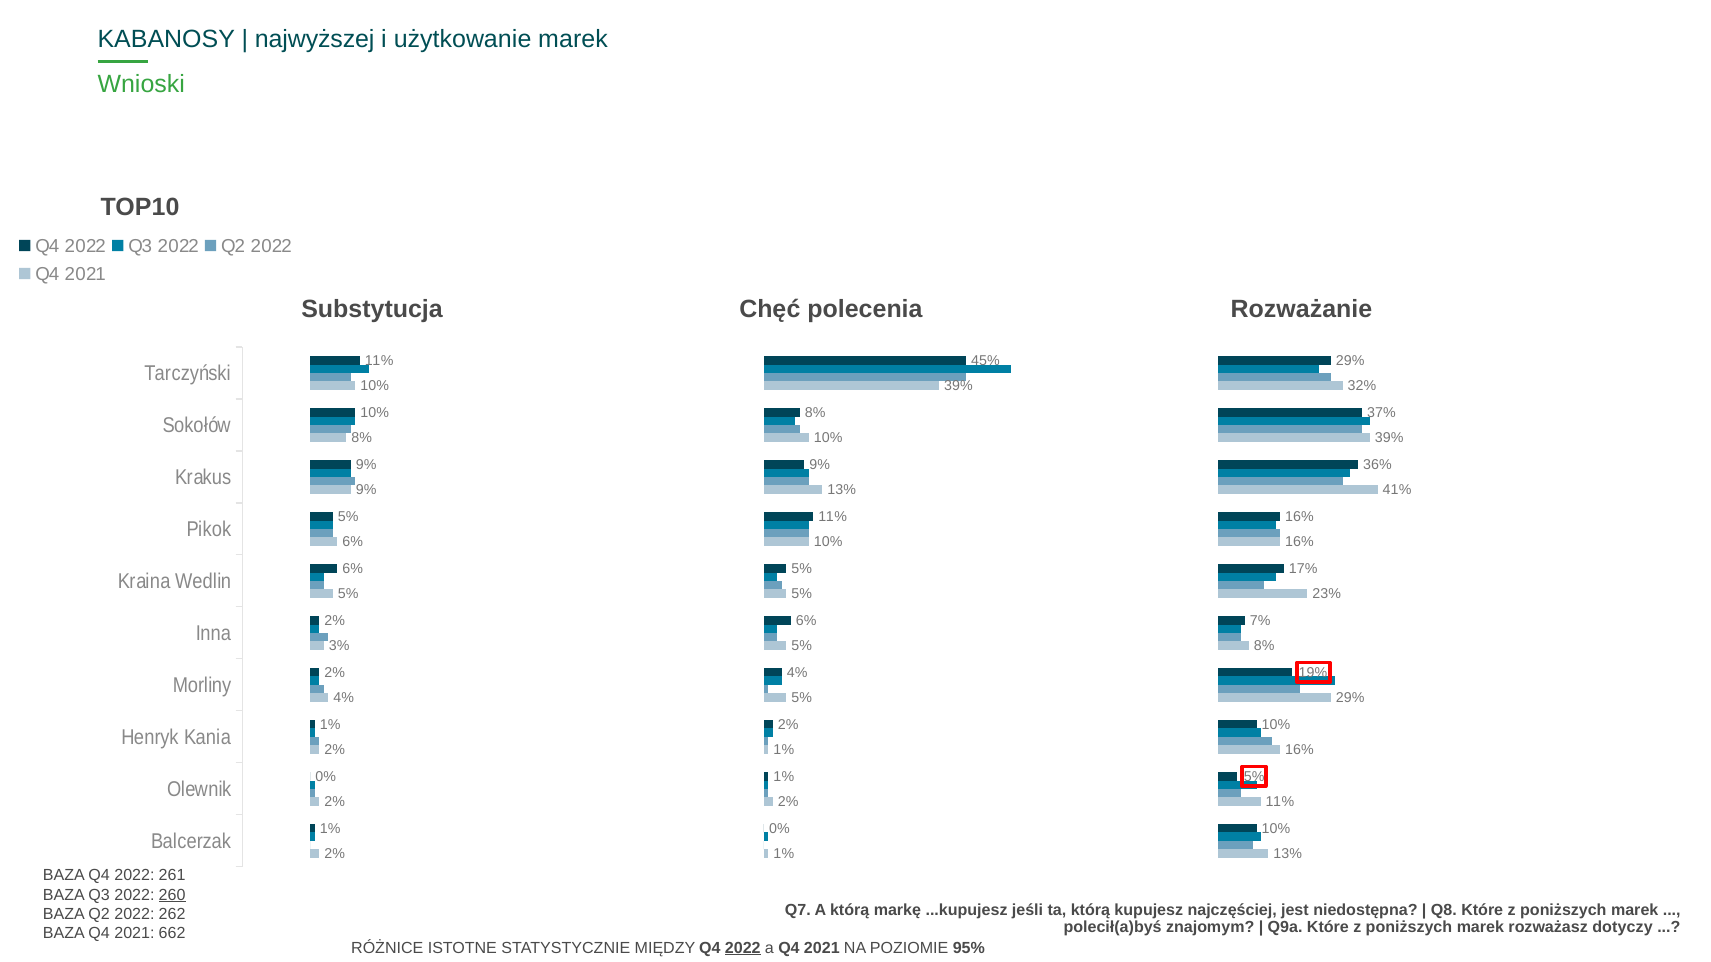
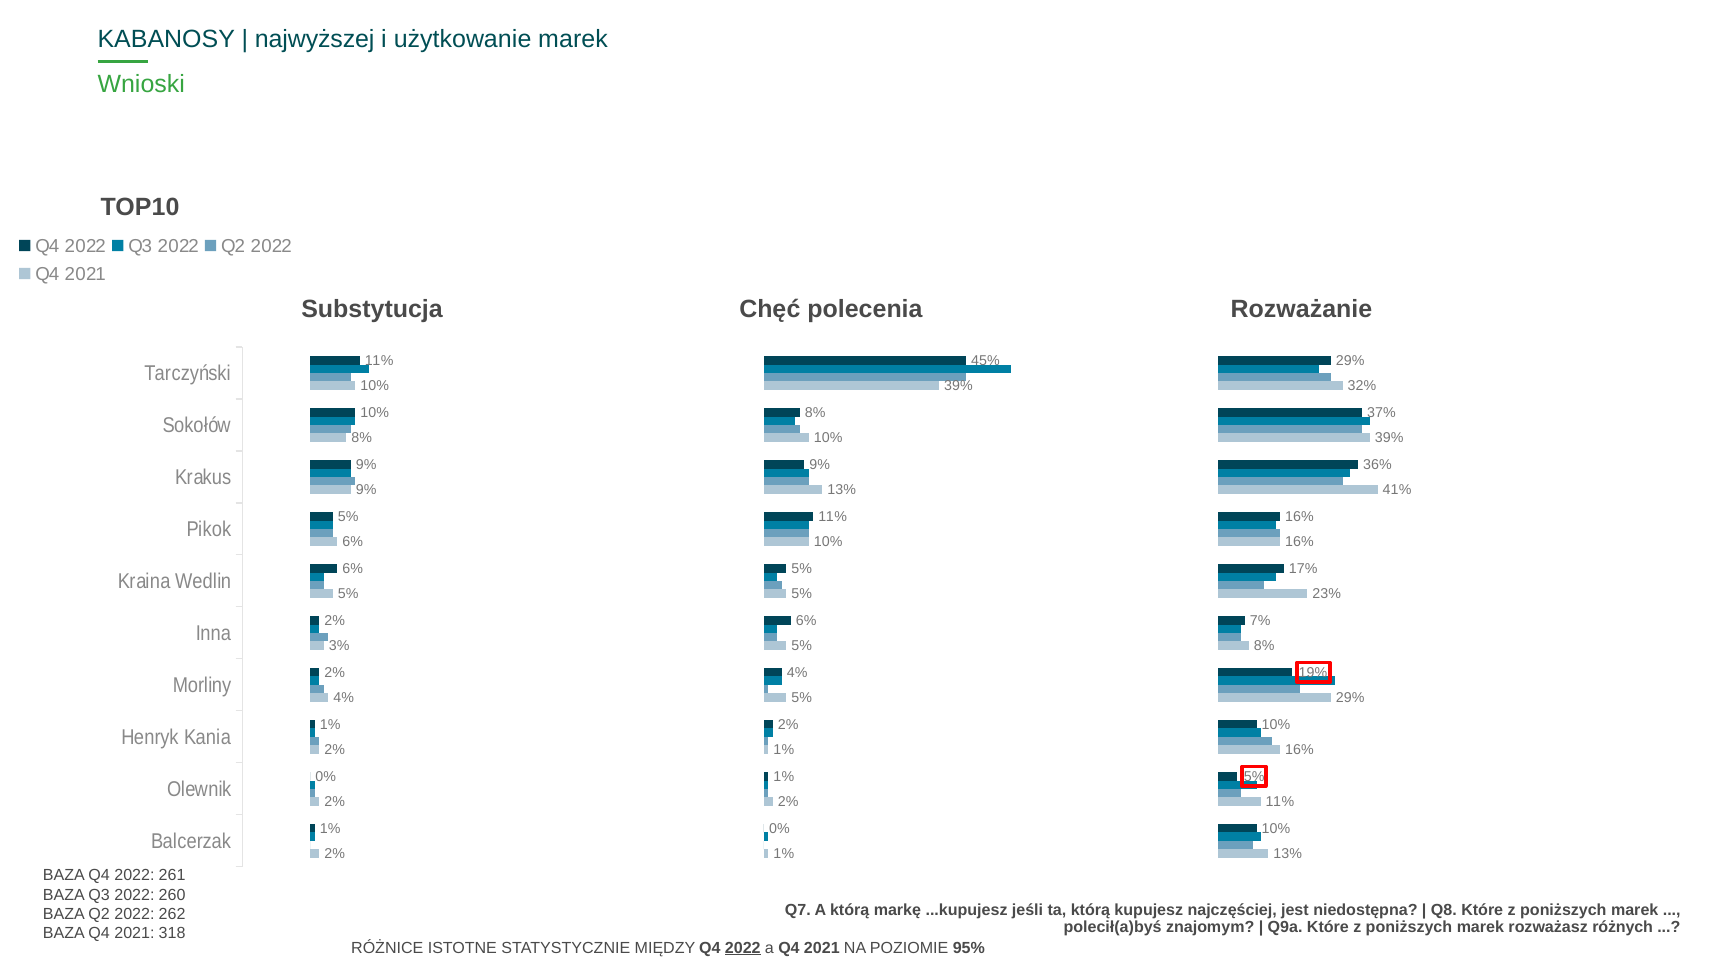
260 underline: present -> none (172, 895)
dotyczy: dotyczy -> różnych (1623, 928)
662: 662 -> 318 (172, 934)
